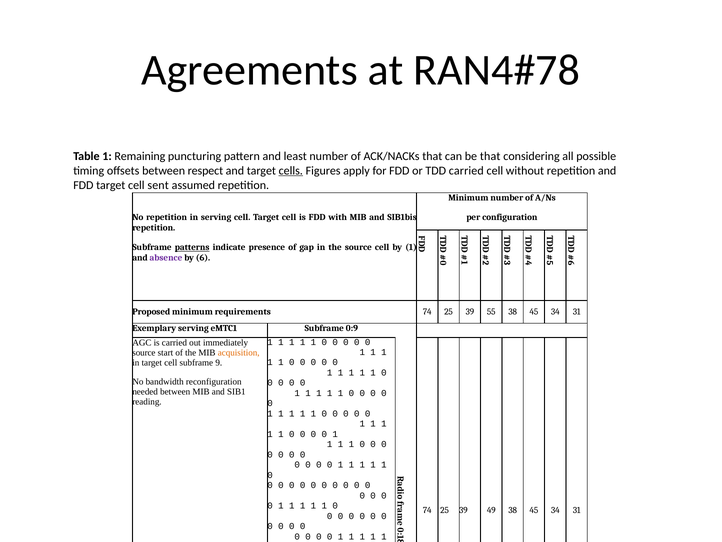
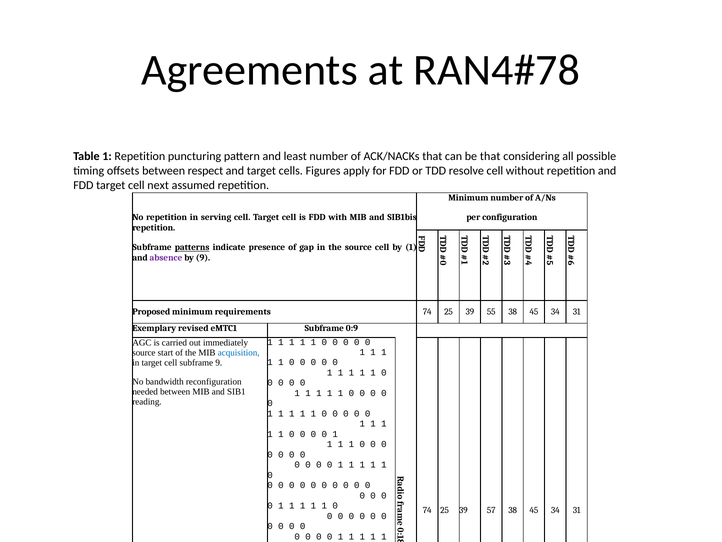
1 Remaining: Remaining -> Repetition (140, 156)
cells underline: present -> none (291, 170)
TDD carried: carried -> resolve (466, 170)
sent: sent -> next (158, 185)
by 6: 6 -> 9 (203, 258)
Exemplary serving: serving -> revised (193, 328)
acquisition colour: orange -> blue (239, 352)
49: 49 -> 57 (491, 510)
